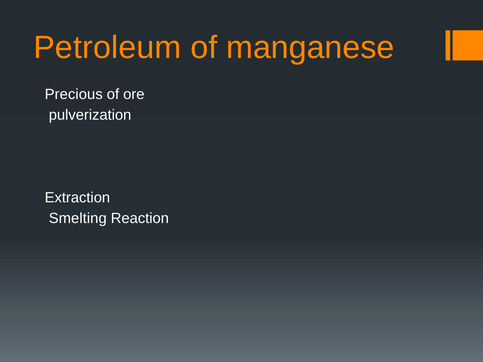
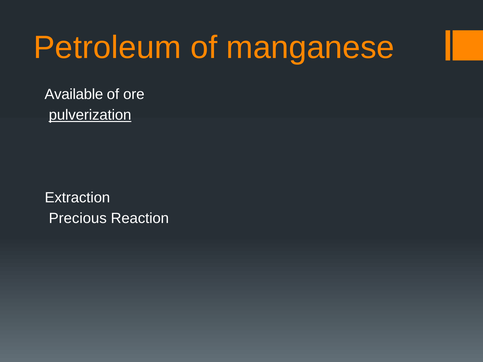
Precious: Precious -> Available (74, 95)
pulverization underline: none -> present (90, 115)
Smelting: Smelting -> Precious (78, 218)
